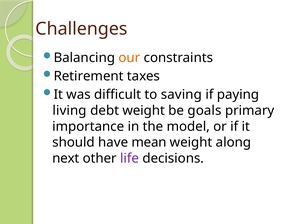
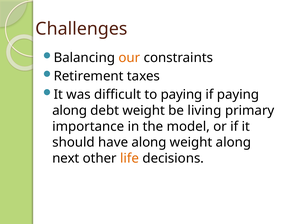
to saving: saving -> paying (181, 95)
living: living -> along (70, 111)
goals: goals -> living (204, 111)
have mean: mean -> along (149, 143)
life colour: purple -> orange (130, 158)
